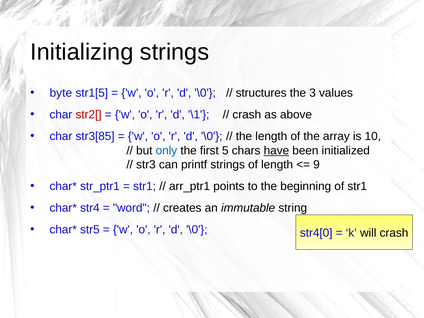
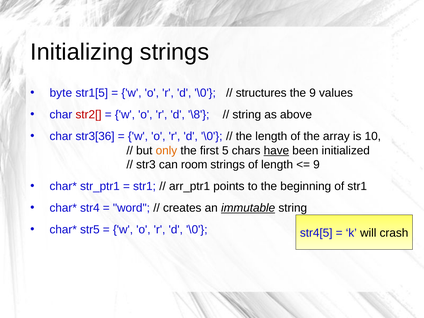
the 3: 3 -> 9 (313, 93)
\1: \1 -> \8 (199, 115)
crash: crash -> string (247, 115)
str3[85: str3[85 -> str3[36 (95, 136)
only colour: blue -> orange (166, 150)
printf: printf -> room (194, 165)
immutable underline: none -> present (248, 208)
str4[0: str4[0 -> str4[5 (316, 233)
